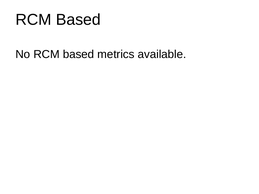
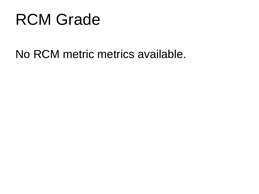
Based: Based -> Grade (78, 20)
No RCM based: based -> metric (79, 54)
